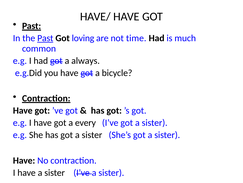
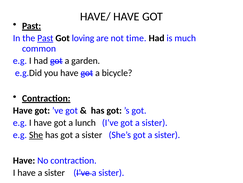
always: always -> garden (86, 60)
every: every -> lunch (85, 122)
She underline: none -> present (36, 135)
